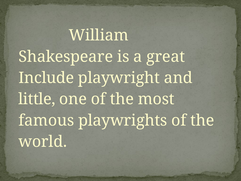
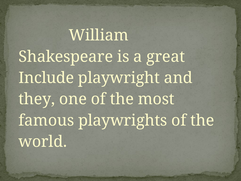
little: little -> they (37, 99)
